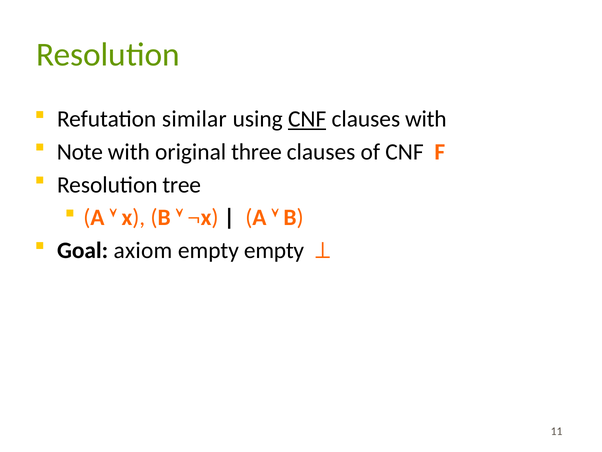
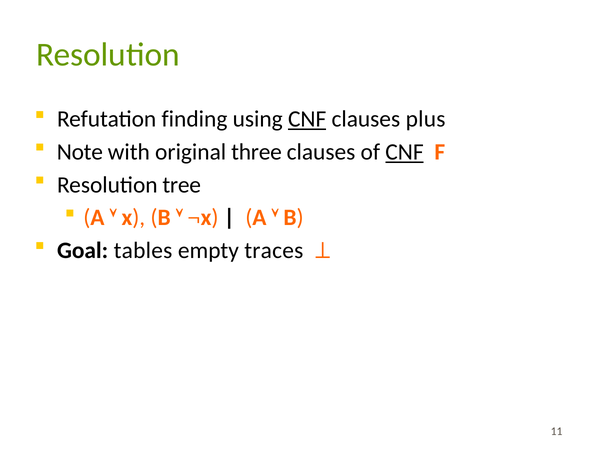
similar: similar -> finding (194, 119)
clauses with: with -> plus (426, 119)
CNF underline: none -> present (404, 152)
axiom: axiom -> tables (143, 250)
empty empty: empty -> traces (274, 250)
